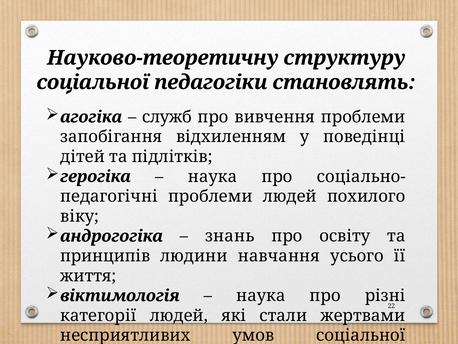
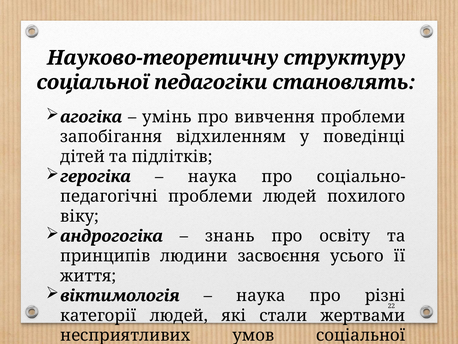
служб: служб -> умінь (167, 117)
навчання: навчання -> засвоєння (279, 256)
